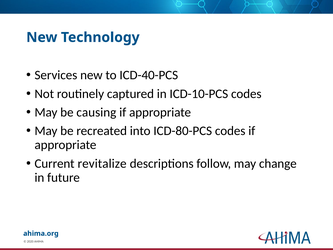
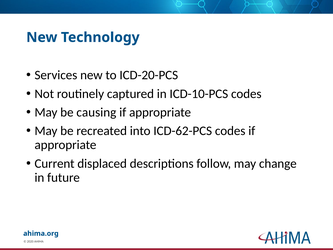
ICD-40-PCS: ICD-40-PCS -> ICD-20-PCS (149, 75)
ICD-80-PCS: ICD-80-PCS -> ICD-62-PCS (183, 131)
revitalize: revitalize -> displaced (102, 163)
